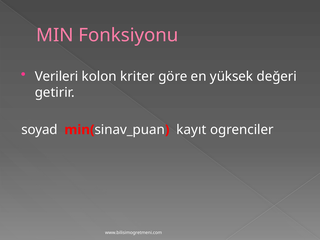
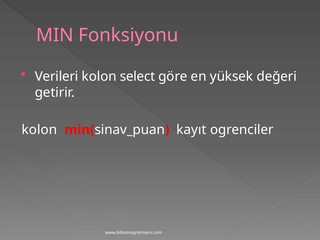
kriter: kriter -> select (137, 76)
soyad: soyad -> kolon (39, 130)
